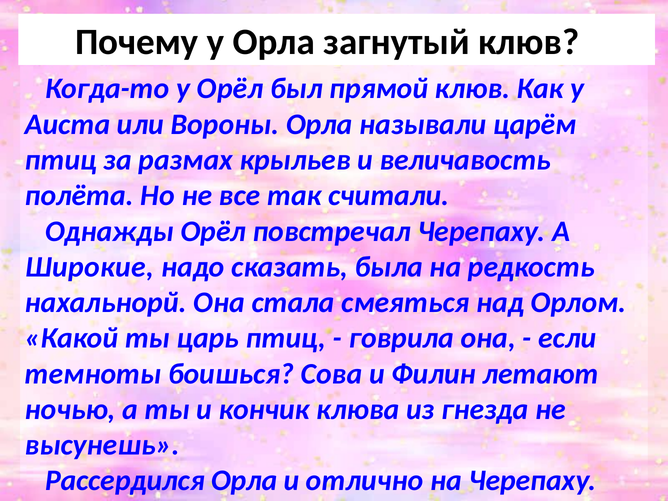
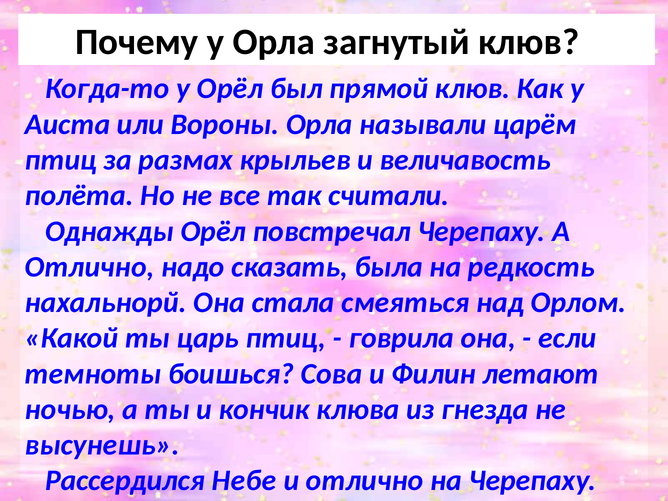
Широкие: Широкие -> Отлично (90, 267)
Рассердился Орла: Орла -> Небе (244, 481)
